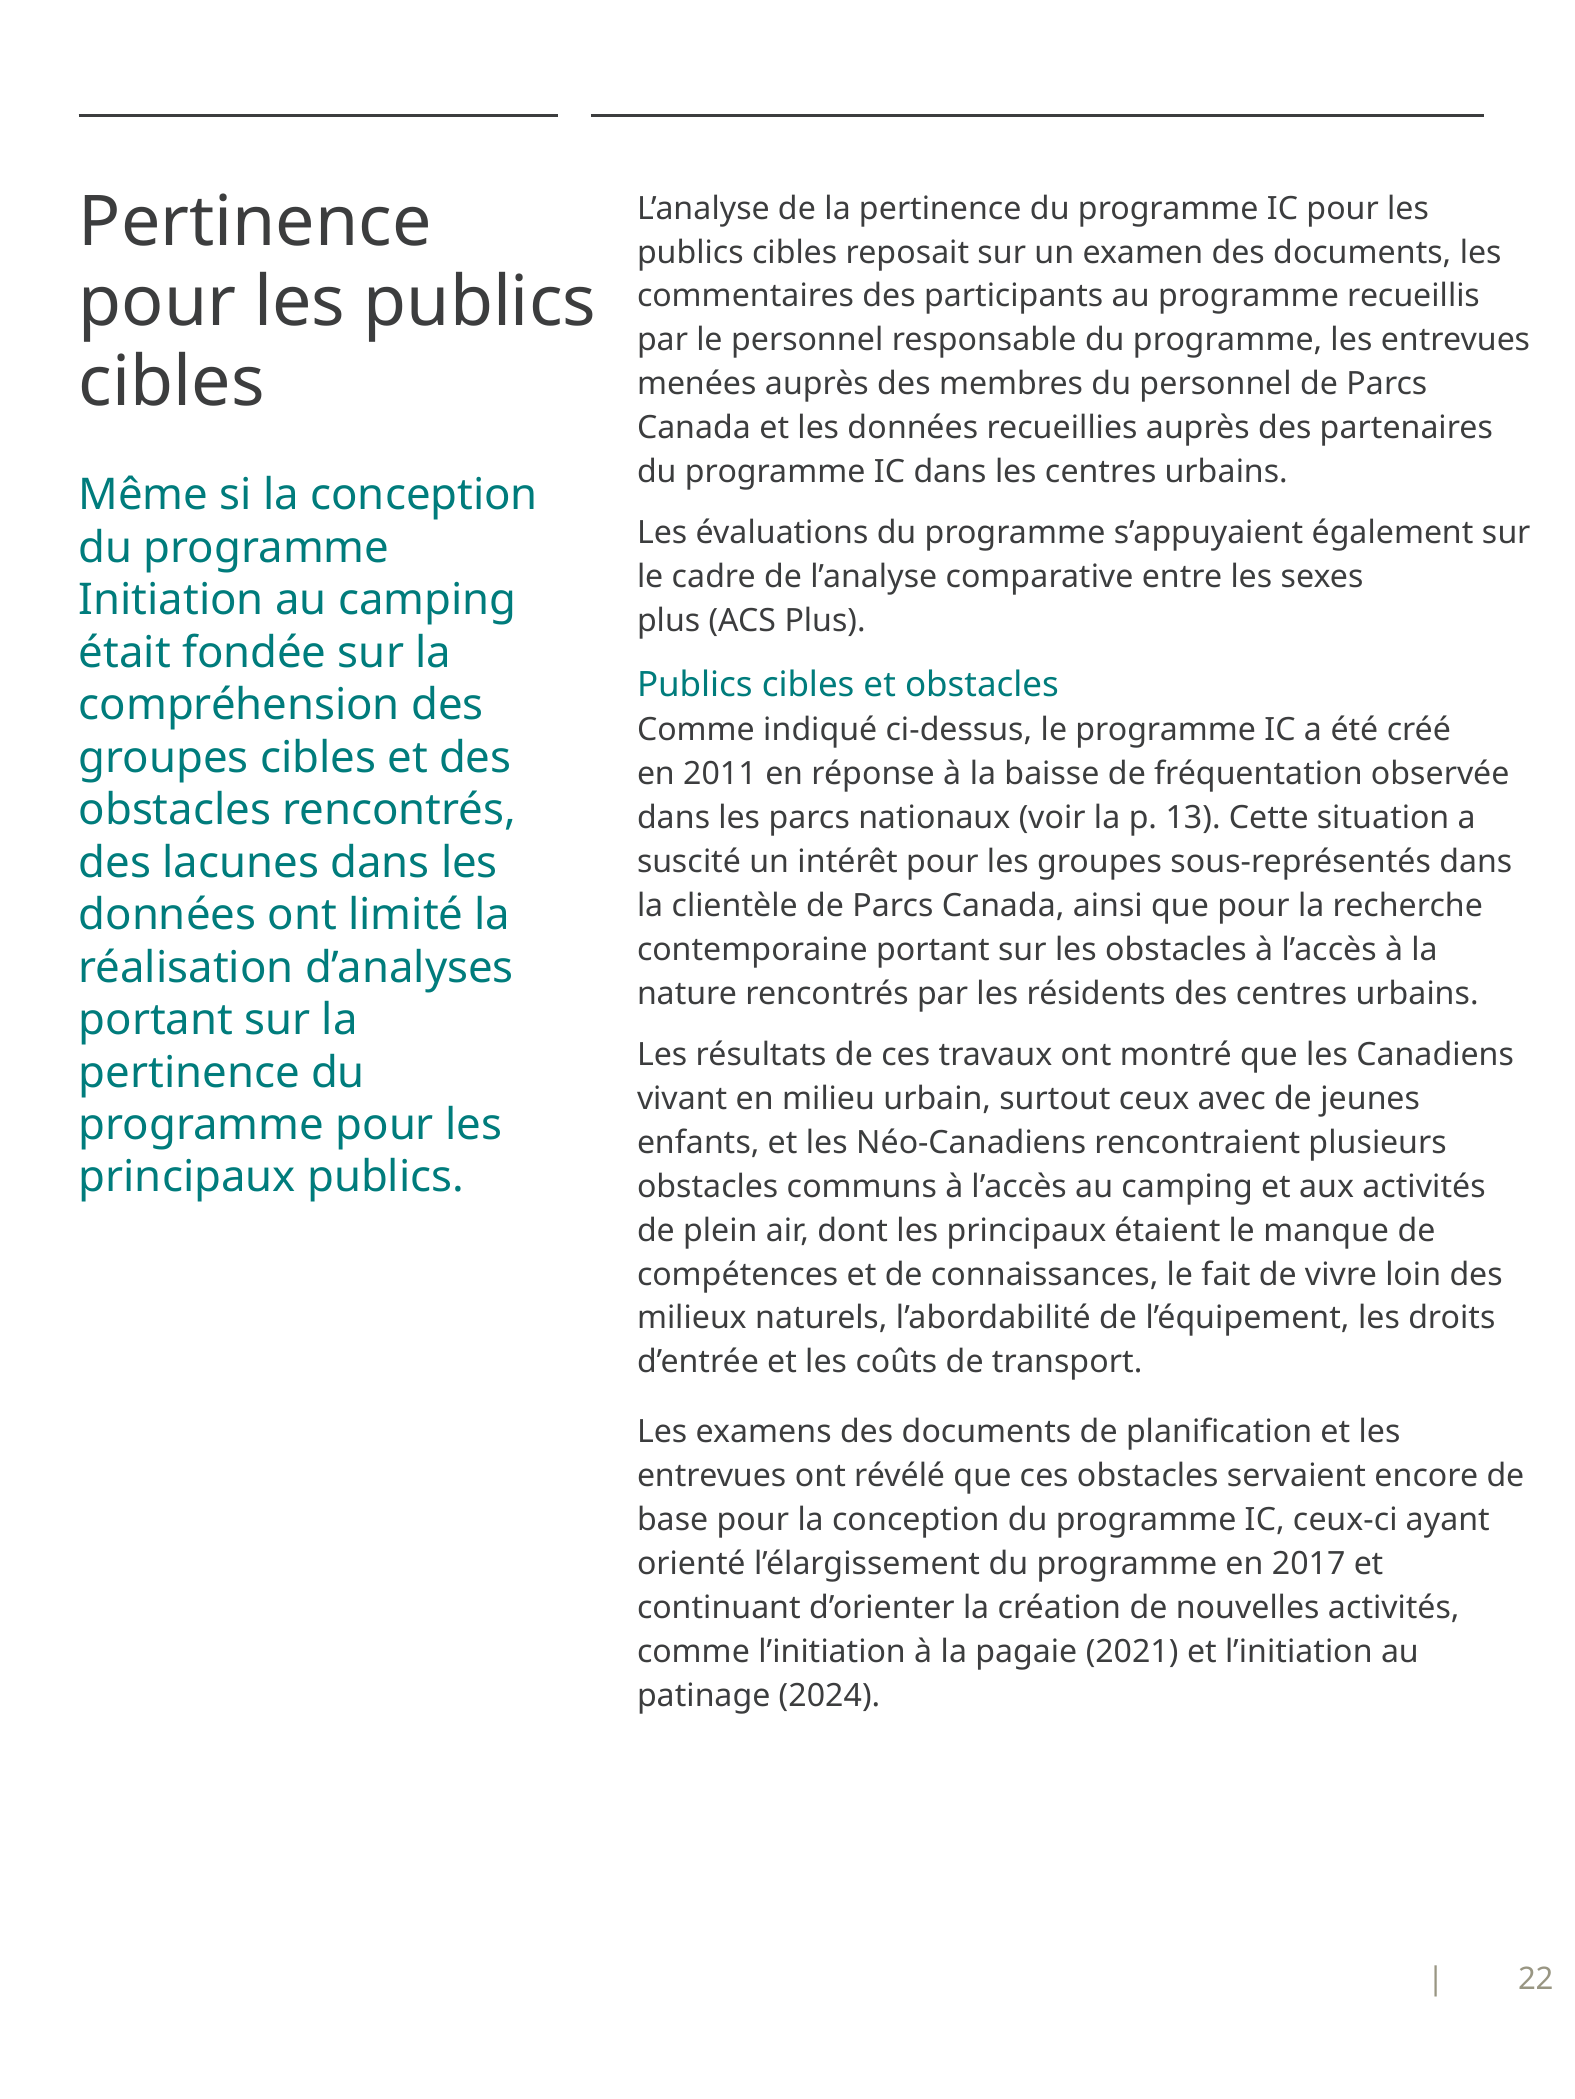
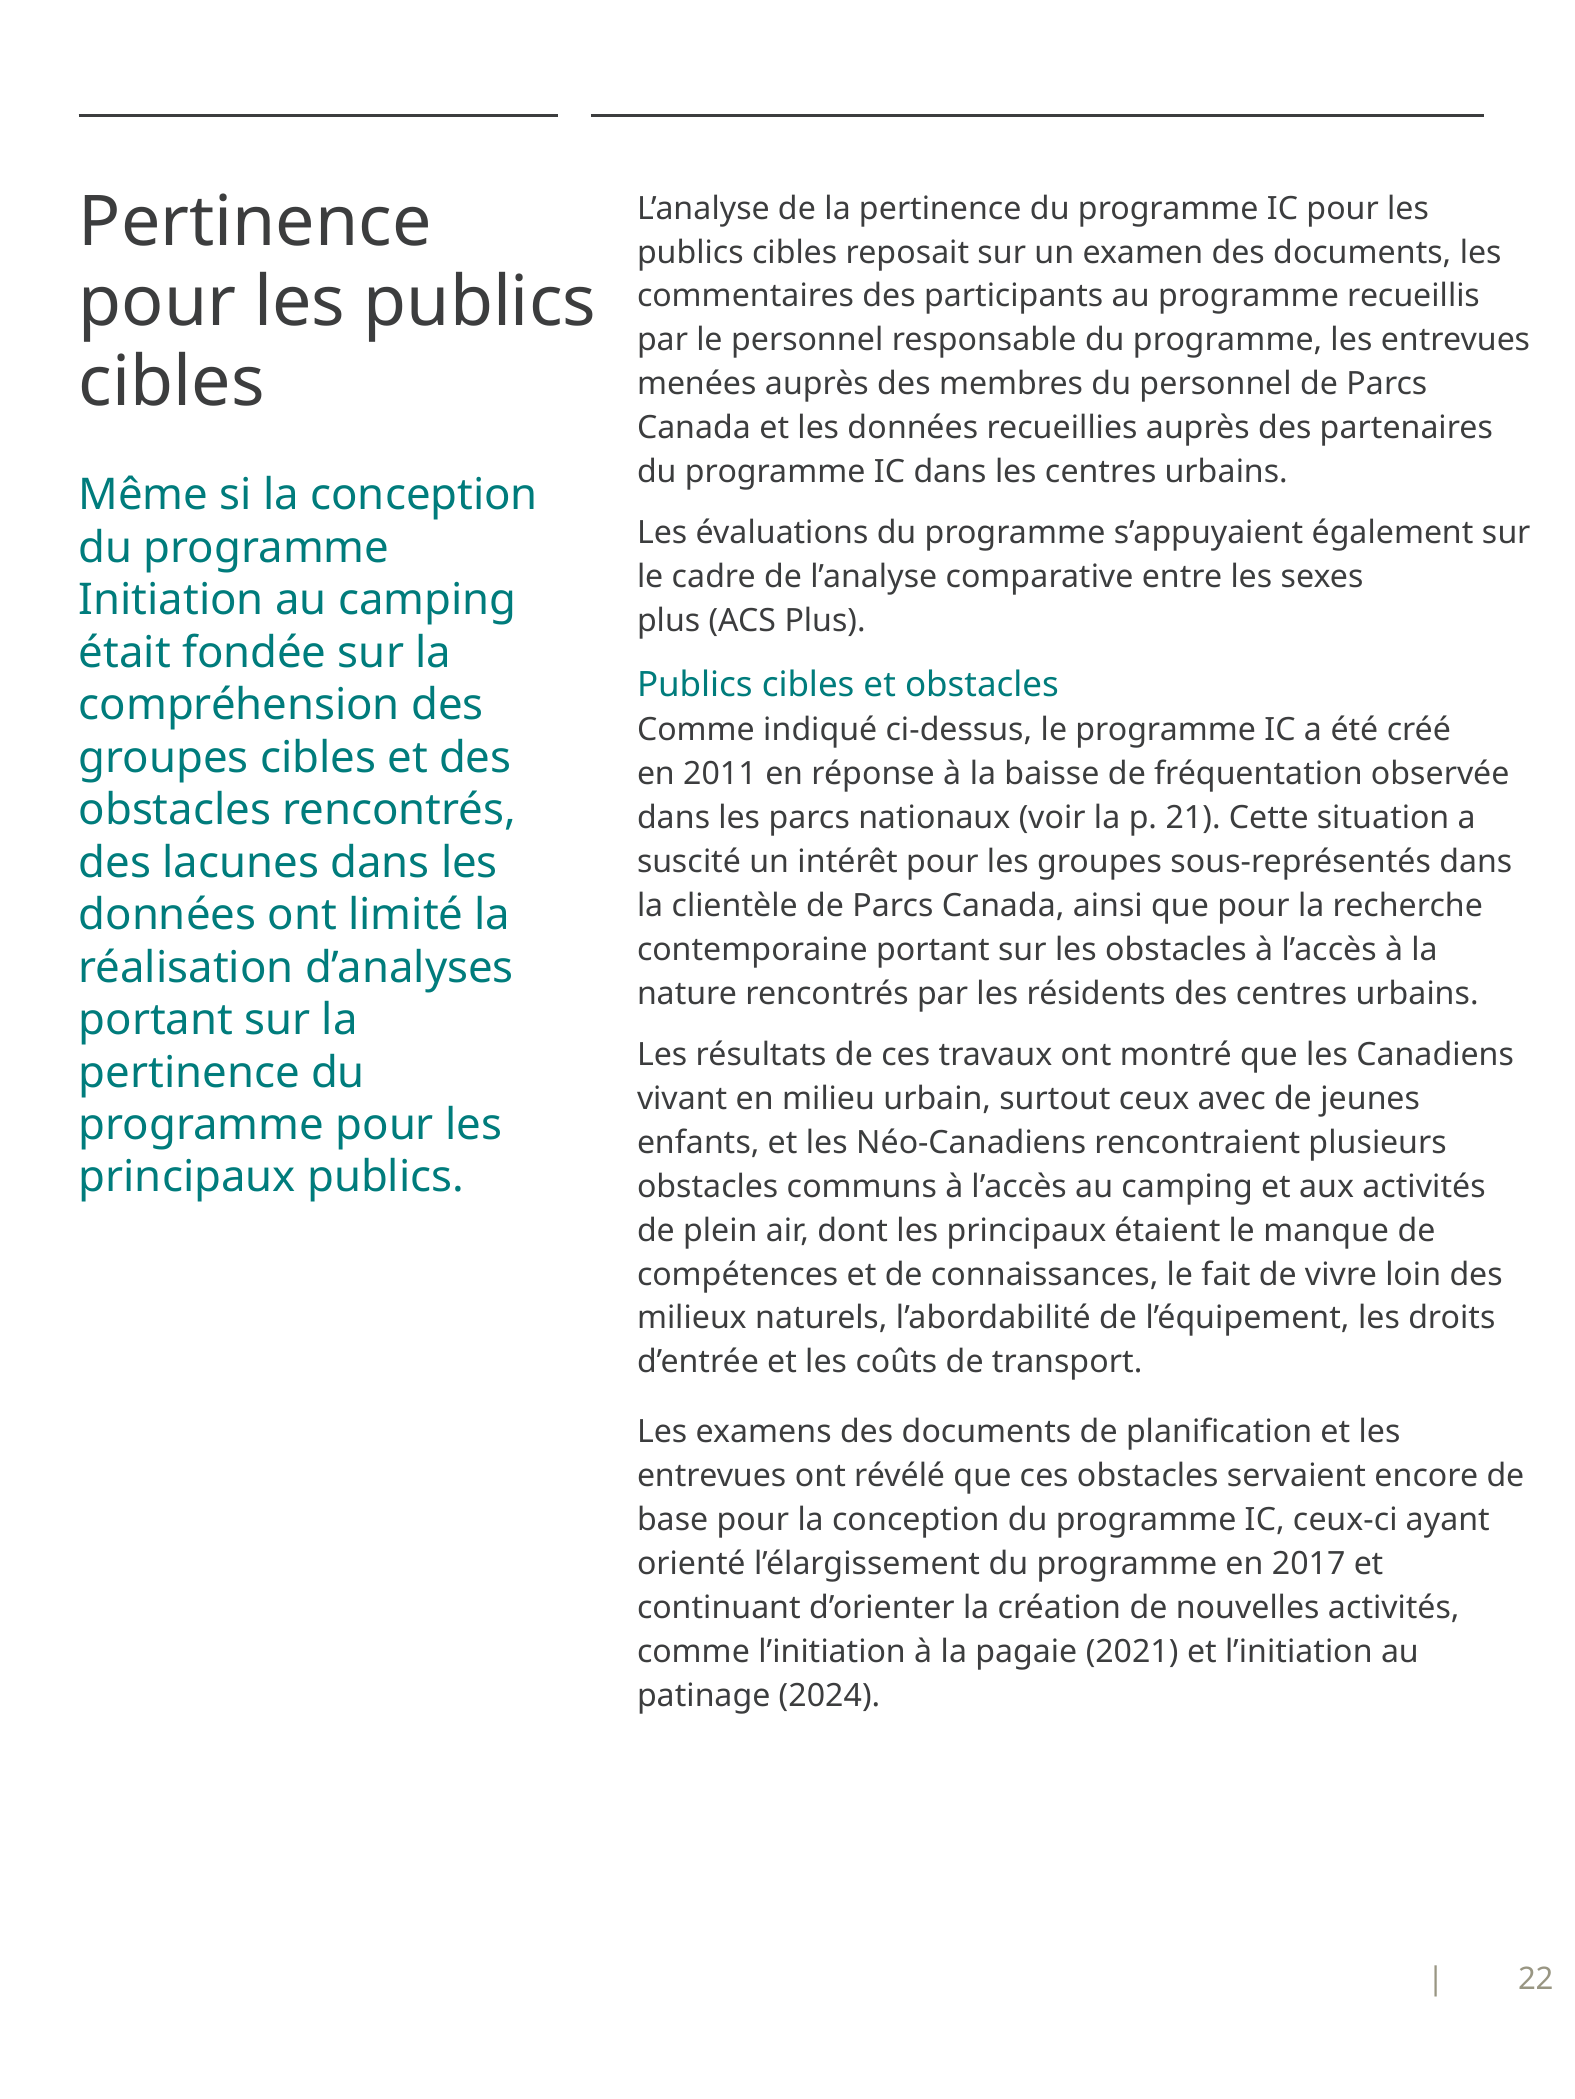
13: 13 -> 21 (1193, 819)
